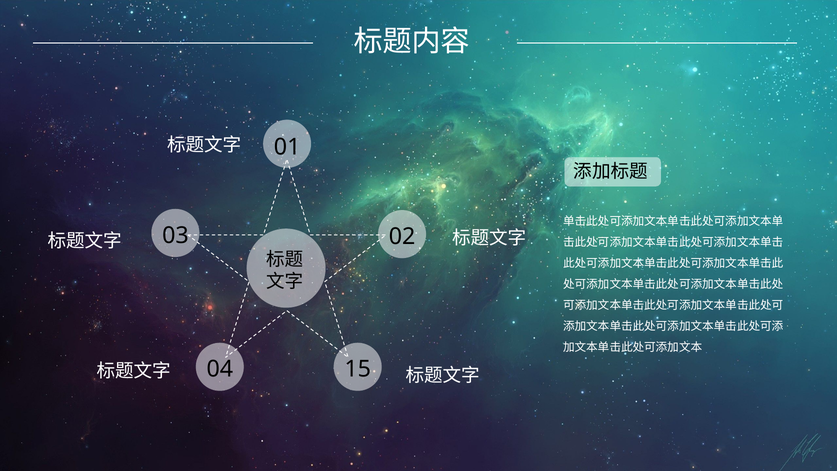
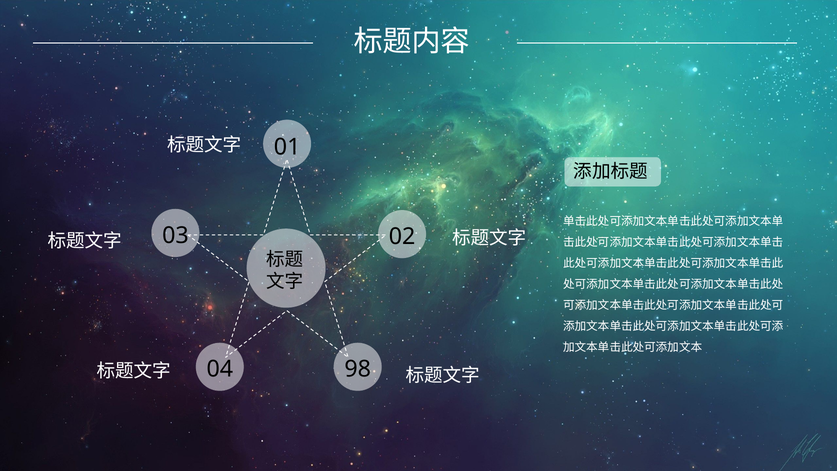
15: 15 -> 98 (358, 369)
